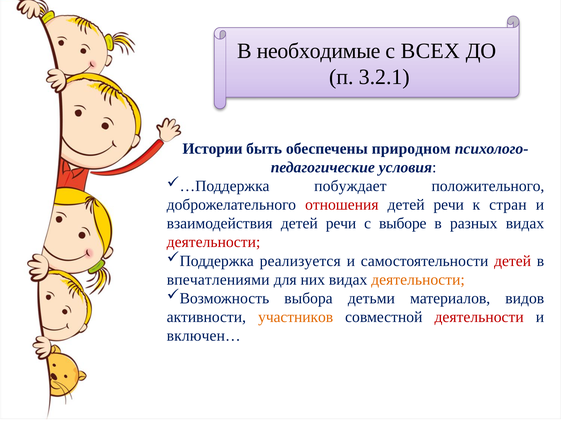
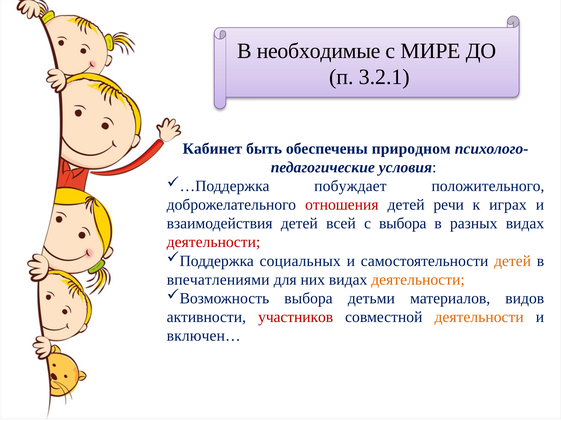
ВСЕХ: ВСЕХ -> МИРЕ (431, 51)
Истории: Истории -> Кабинет (212, 148)
стран: стран -> играх (508, 205)
взаимодействия детей речи: речи -> всей (341, 223)
с выборе: выборе -> выбора (403, 223)
реализуется: реализуется -> социальных (300, 261)
детей colour: red -> orange (513, 261)
участников colour: orange -> red (296, 317)
деятельности colour: red -> orange (479, 317)
